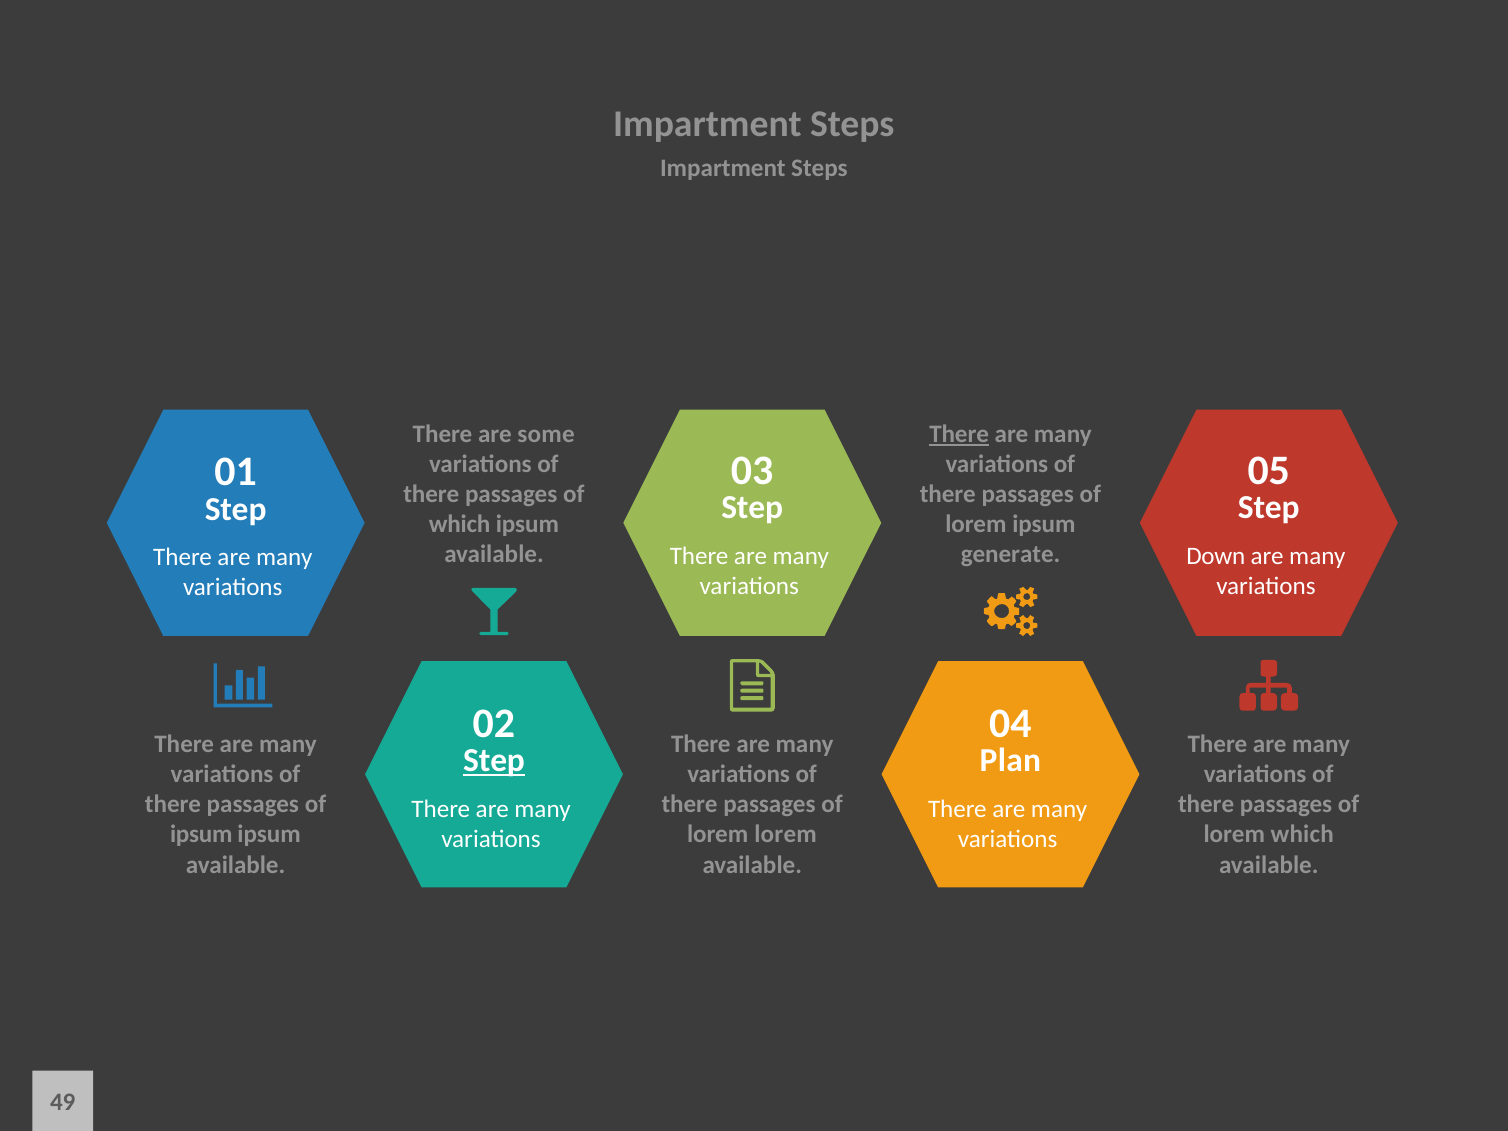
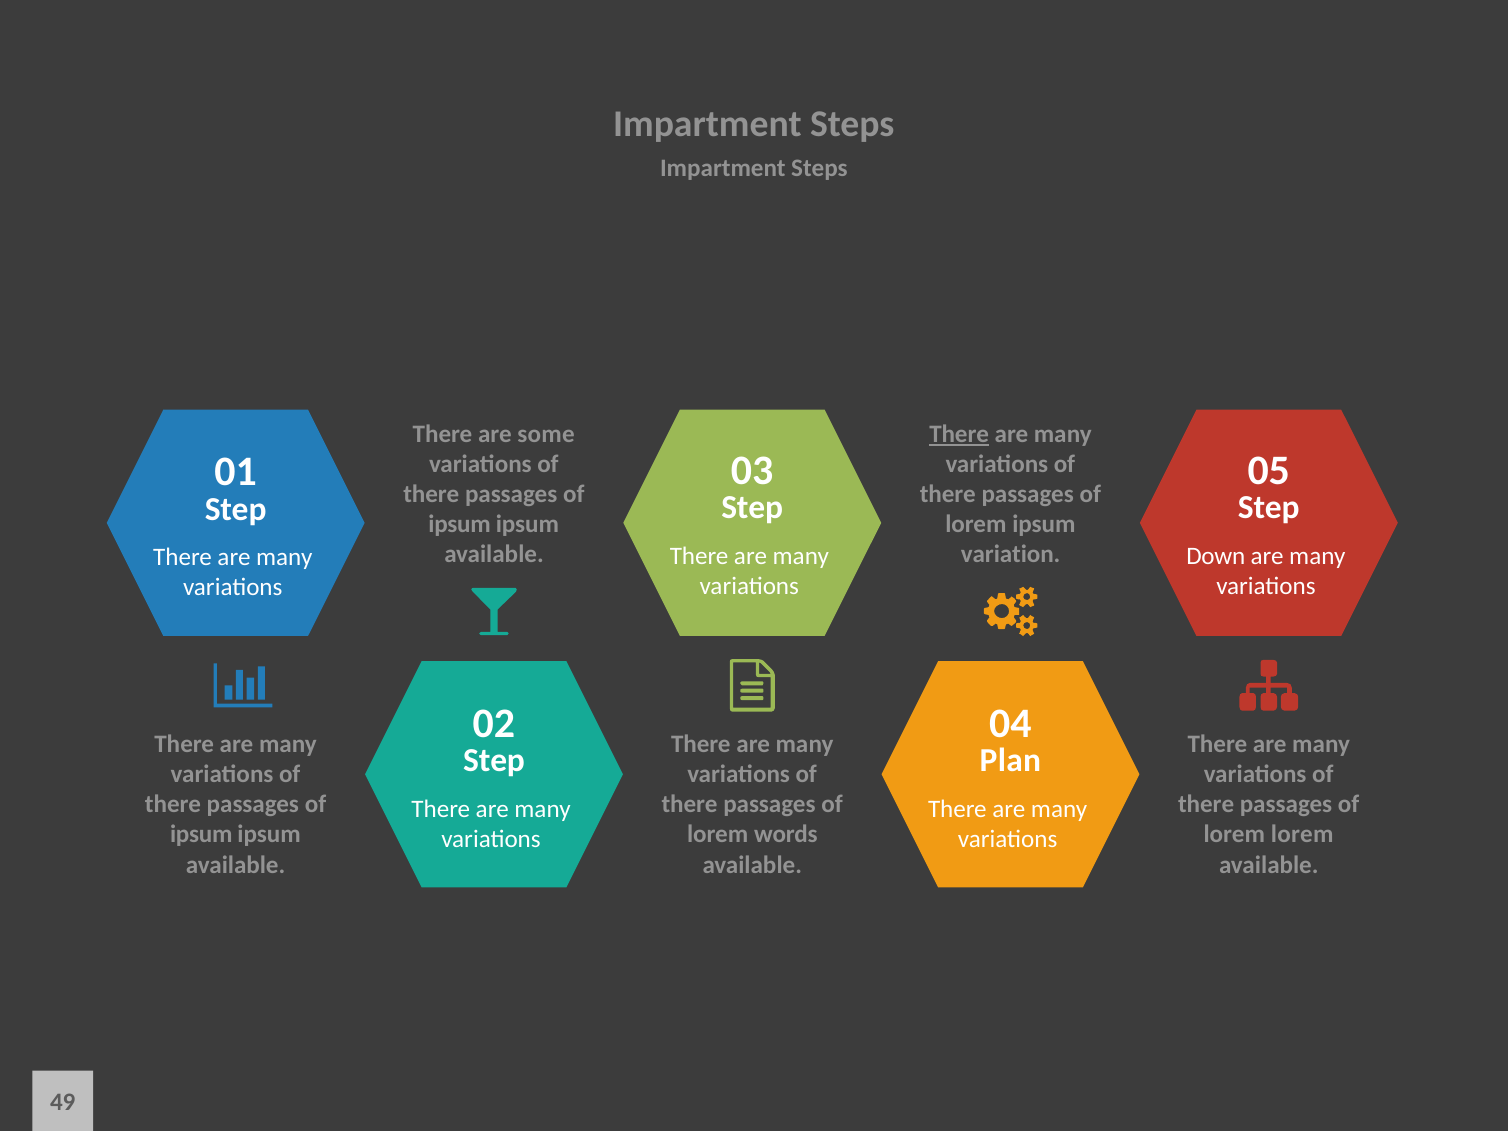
which: which -> ipsum (460, 524)
generate: generate -> variation (1011, 555)
Step underline: present -> none (494, 760)
lorem lorem: lorem -> words (786, 835)
lorem which: which -> lorem (1302, 835)
